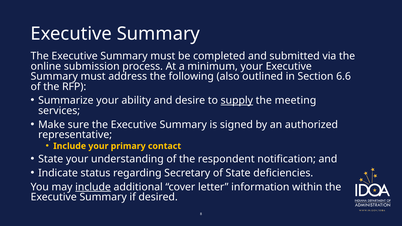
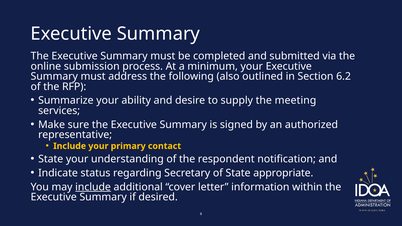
6.6: 6.6 -> 6.2 (344, 76)
supply underline: present -> none (237, 101)
deficiencies: deficiencies -> appropriate (283, 173)
